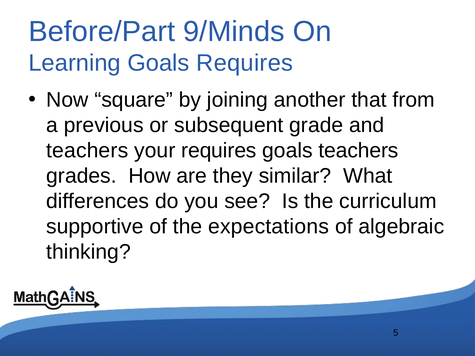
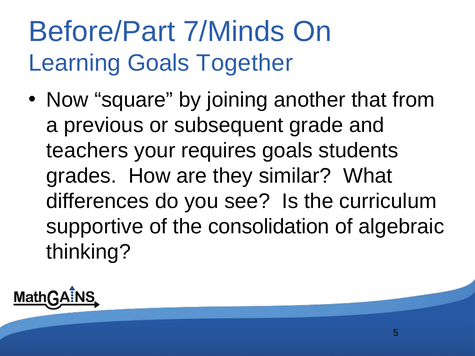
9/Minds: 9/Minds -> 7/Minds (234, 32)
Goals Requires: Requires -> Together (245, 63)
goals teachers: teachers -> students (358, 151)
expectations: expectations -> consolidation (269, 227)
